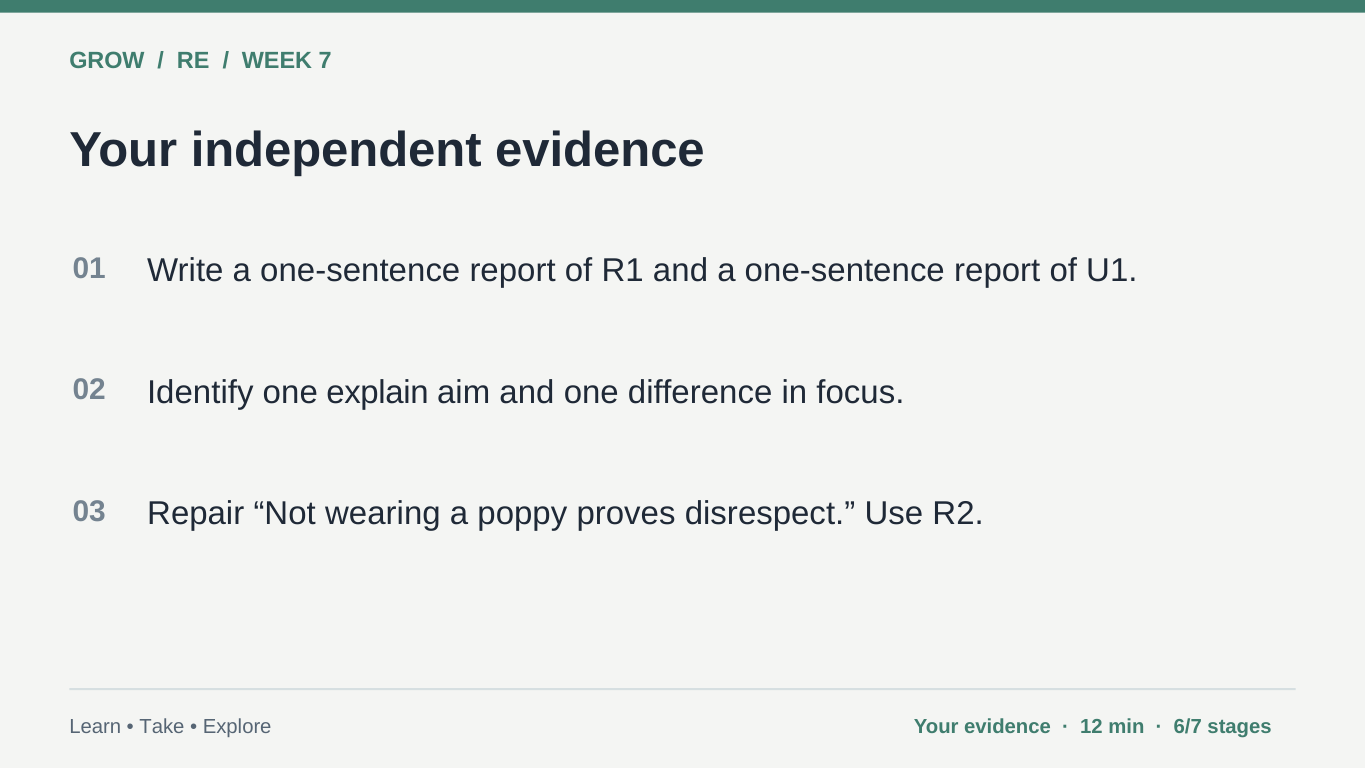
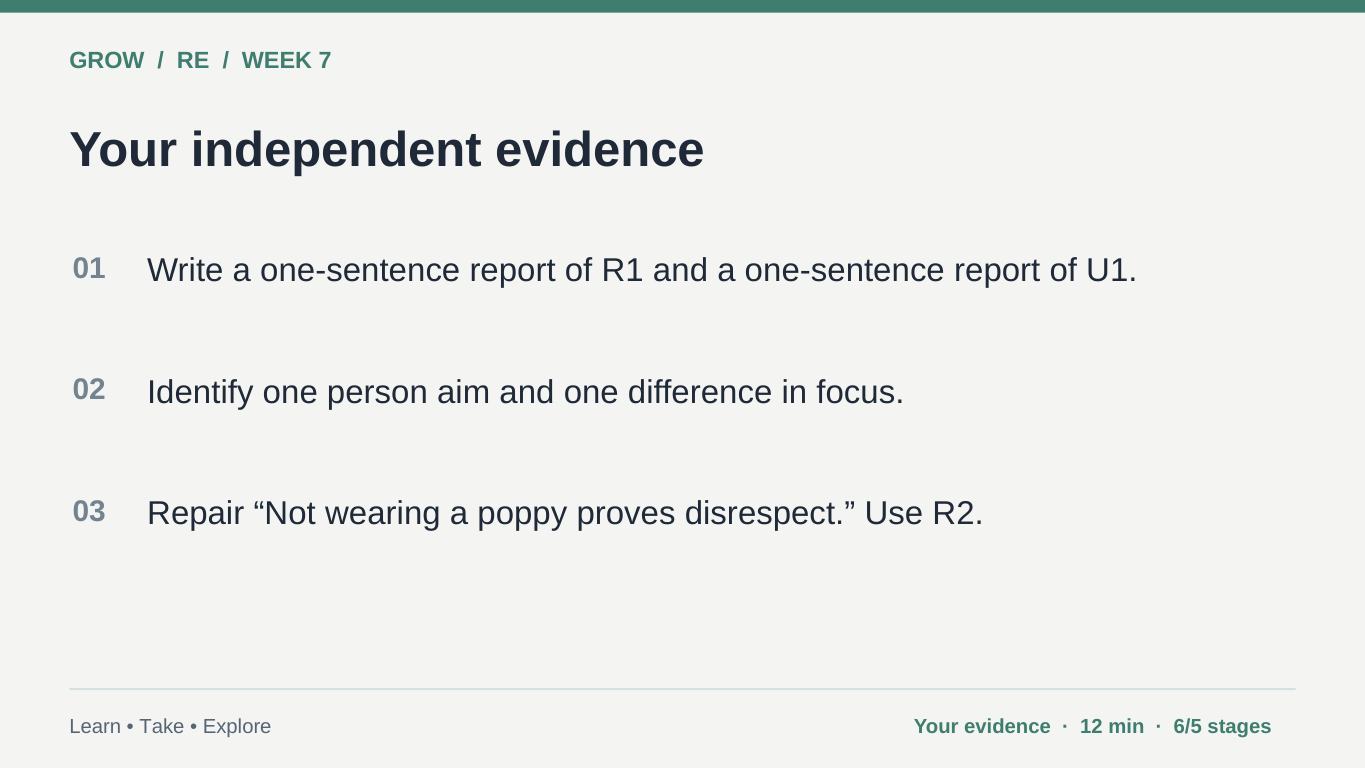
explain: explain -> person (377, 392)
6/7: 6/7 -> 6/5 (1188, 727)
